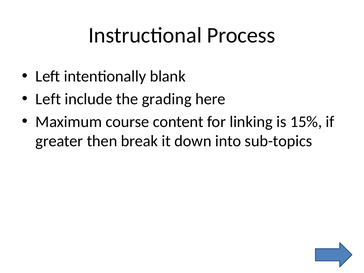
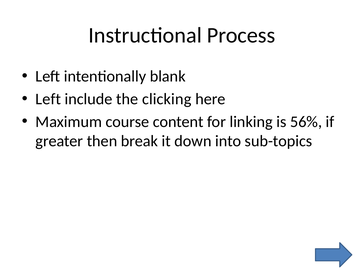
grading: grading -> clicking (167, 99)
15%: 15% -> 56% (306, 122)
